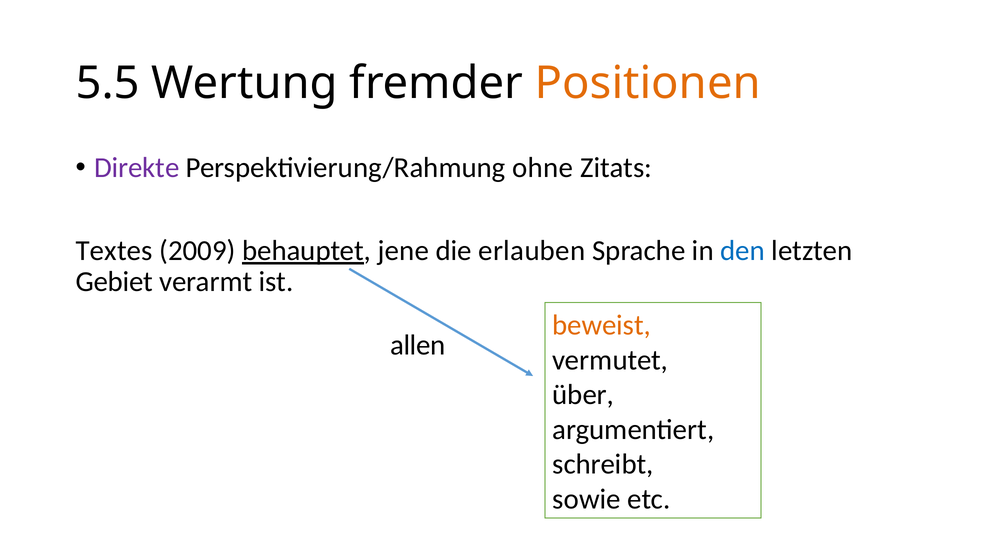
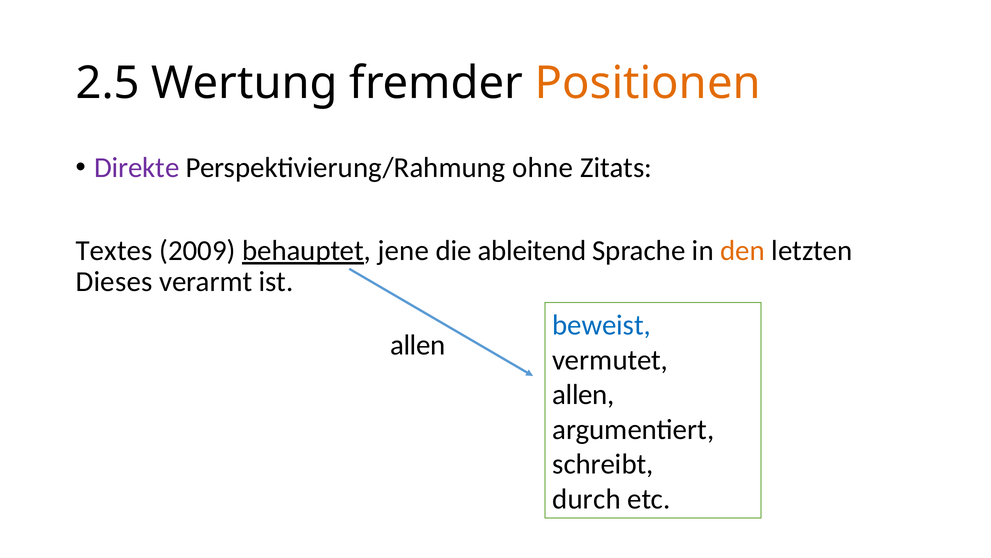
5.5: 5.5 -> 2.5 (108, 83)
erlauben: erlauben -> ableitend (532, 250)
den colour: blue -> orange (743, 250)
Gebiet: Gebiet -> Dieses (114, 282)
beweist colour: orange -> blue (602, 325)
über: über -> allen (583, 395)
sowie: sowie -> durch (587, 499)
